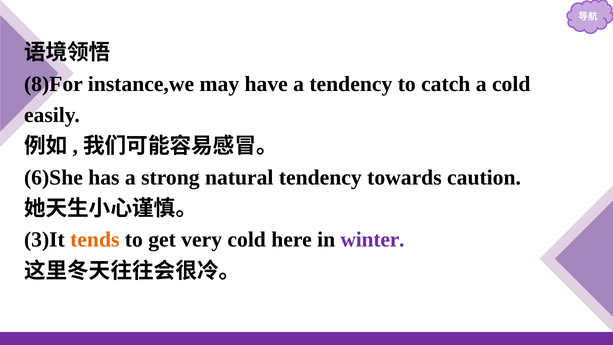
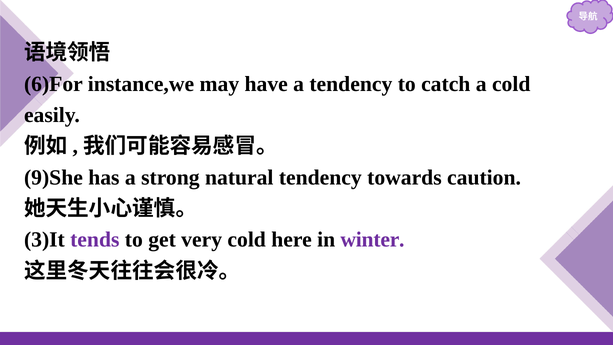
8)For: 8)For -> 6)For (53, 84)
6)She: 6)She -> 9)She (53, 177)
tends colour: orange -> purple (95, 240)
